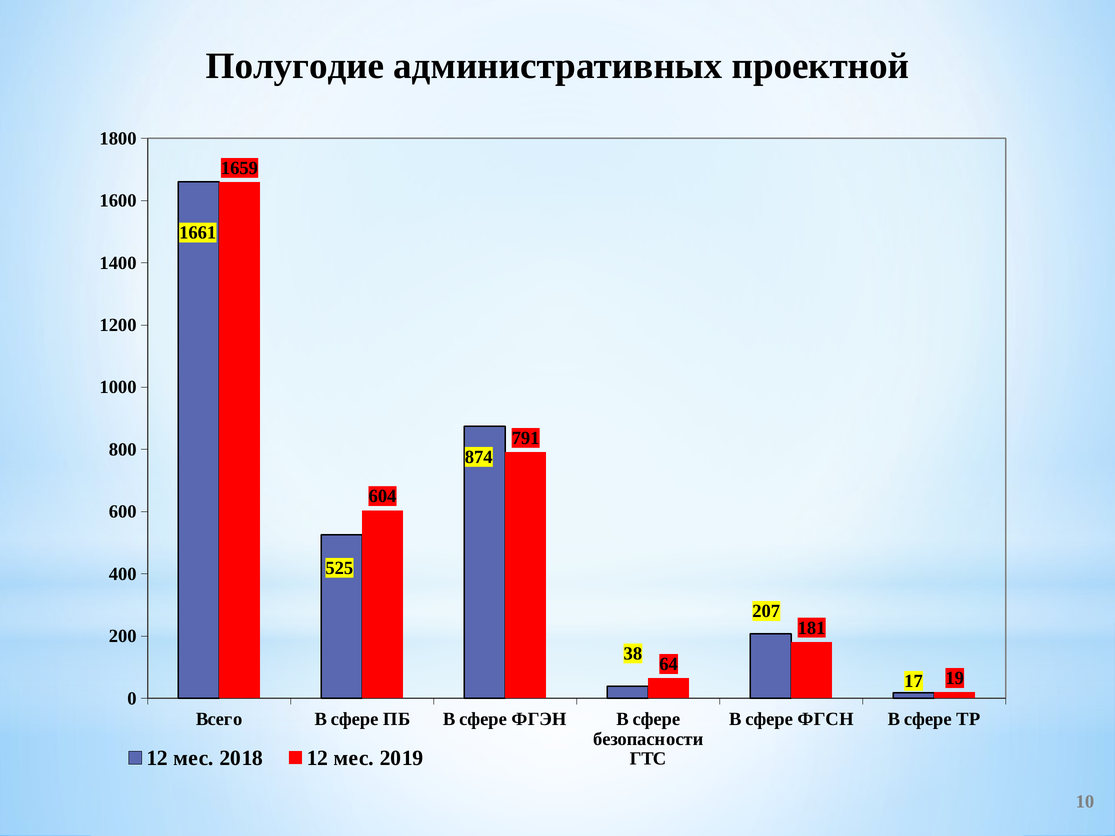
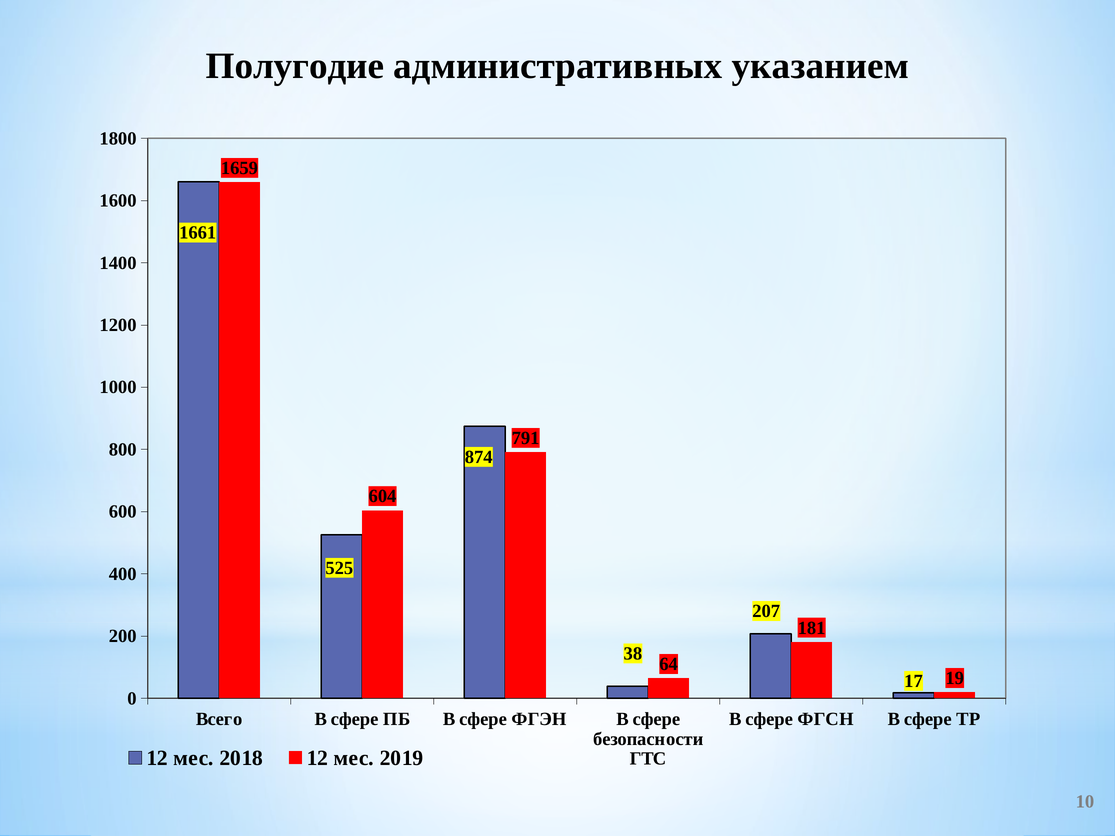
проектной: проектной -> указанием (820, 66)
